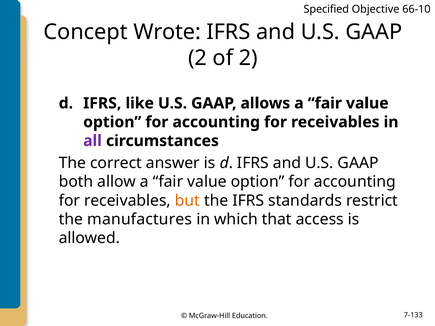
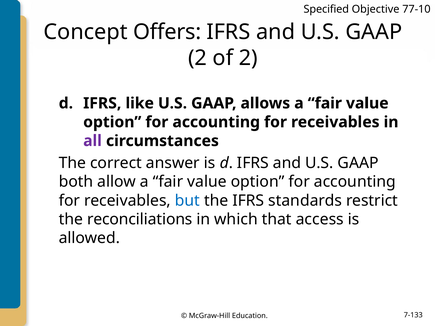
66-10: 66-10 -> 77-10 (416, 9)
Wrote: Wrote -> Offers (167, 32)
but colour: orange -> blue (187, 201)
manufactures: manufactures -> reconciliations (140, 219)
